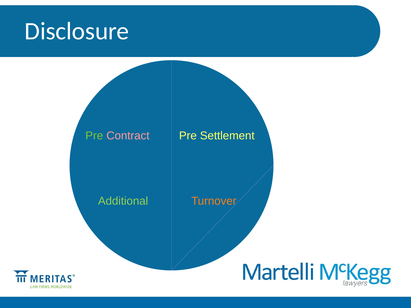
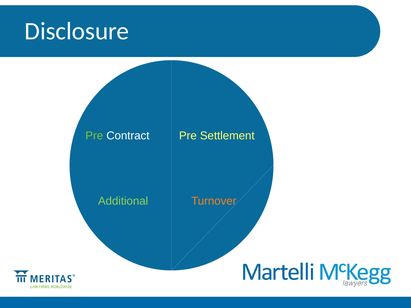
Contract colour: pink -> white (128, 136)
